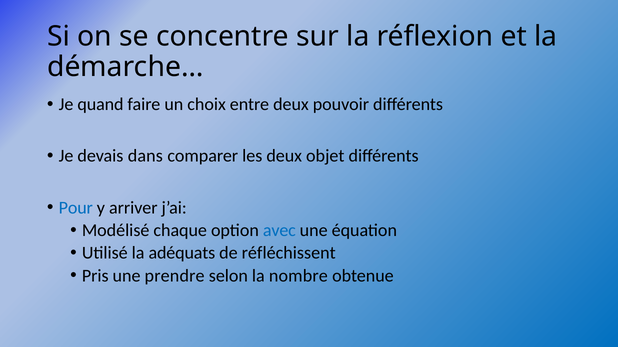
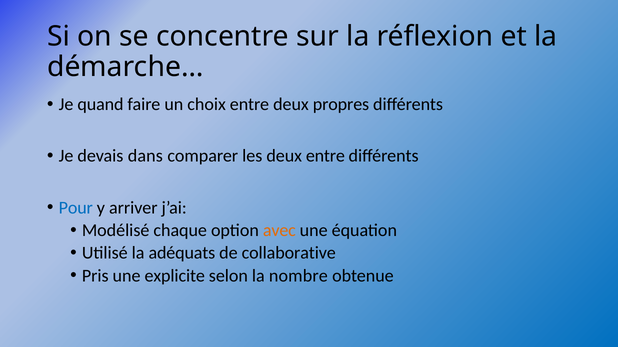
pouvoir: pouvoir -> propres (341, 104)
deux objet: objet -> entre (325, 156)
avec colour: blue -> orange (279, 231)
réfléchissent: réfléchissent -> collaborative (289, 253)
prendre: prendre -> explicite (175, 276)
